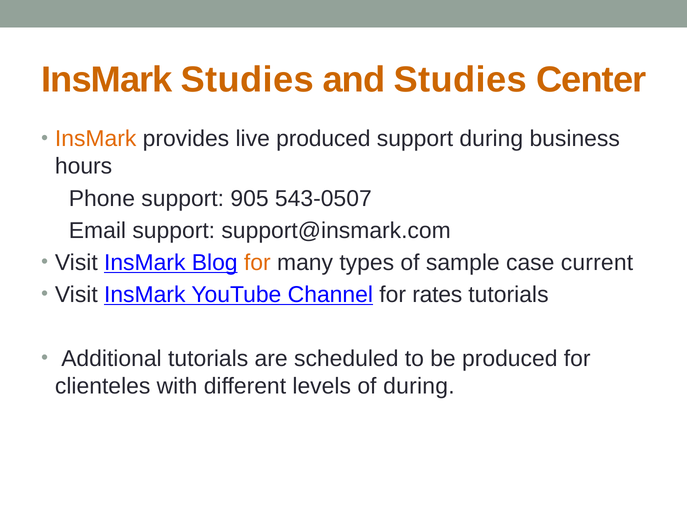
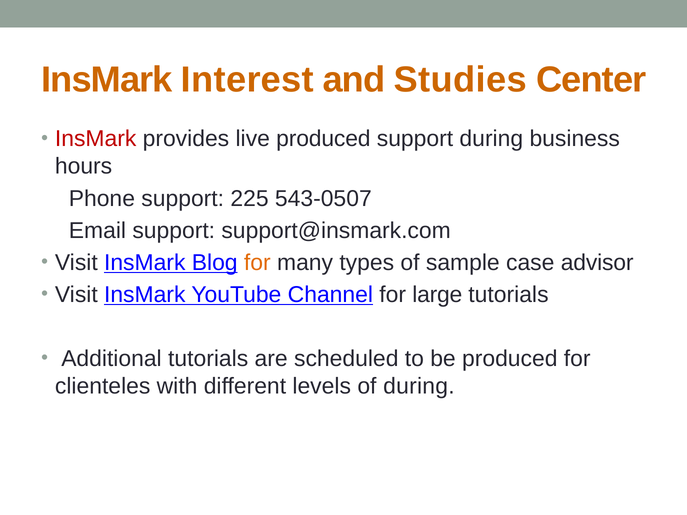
InsMark Studies: Studies -> Interest (247, 80)
InsMark colour: orange -> red (96, 139)
905: 905 -> 225 (250, 199)
current: current -> advisor (597, 263)
rates: rates -> large (437, 295)
